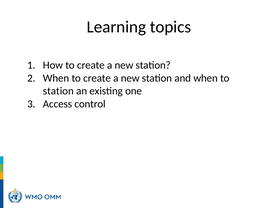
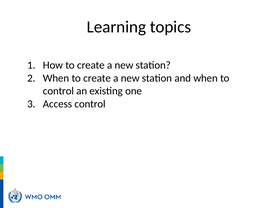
station: station -> control (58, 91)
